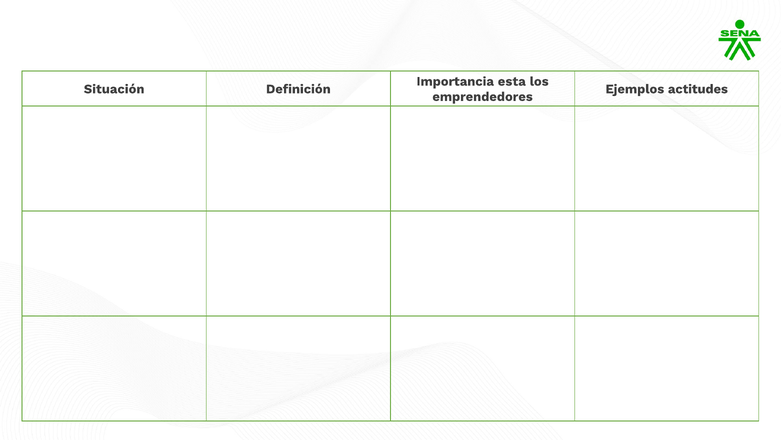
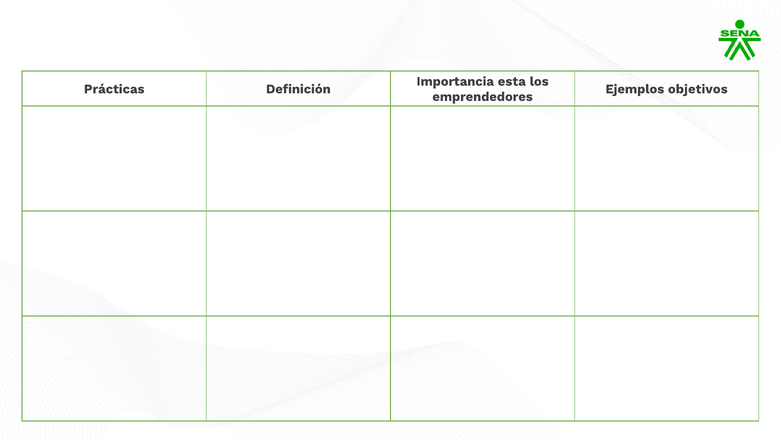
Situación: Situación -> Prácticas (114, 89)
actitudes: actitudes -> objetivos (698, 89)
